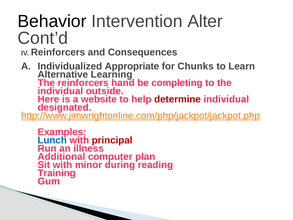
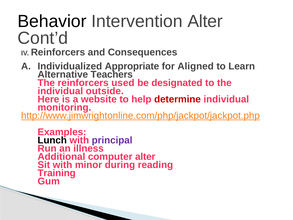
Chunks: Chunks -> Aligned (196, 66)
Learning: Learning -> Teachers (112, 74)
hand: hand -> used (123, 83)
completing: completing -> designated (177, 83)
designated: designated -> monitoring (64, 107)
Lunch colour: blue -> black (52, 140)
principal colour: red -> purple (112, 140)
computer plan: plan -> alter (145, 156)
